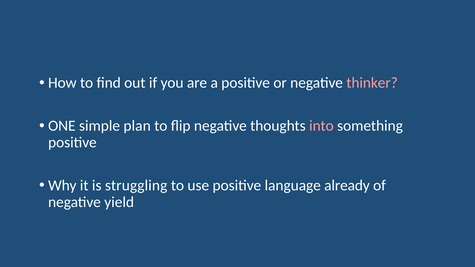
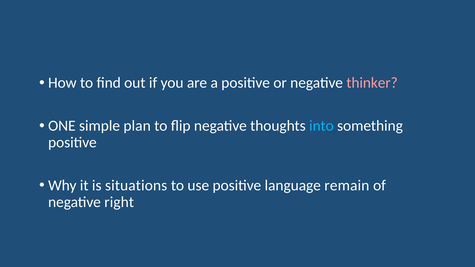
into colour: pink -> light blue (321, 126)
struggling: struggling -> situations (136, 186)
already: already -> remain (347, 186)
yield: yield -> right (119, 202)
